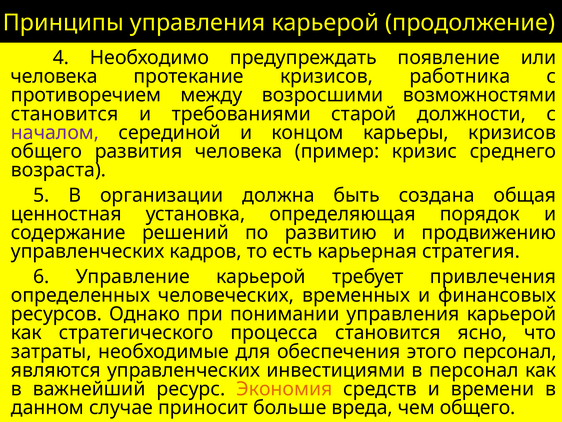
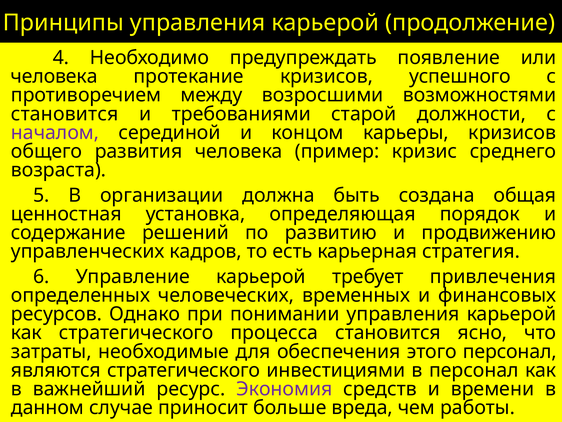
работника: работника -> успешного (460, 76)
являются управленческих: управленческих -> стратегического (184, 370)
Экономия colour: orange -> purple (284, 389)
чем общего: общего -> работы (478, 407)
